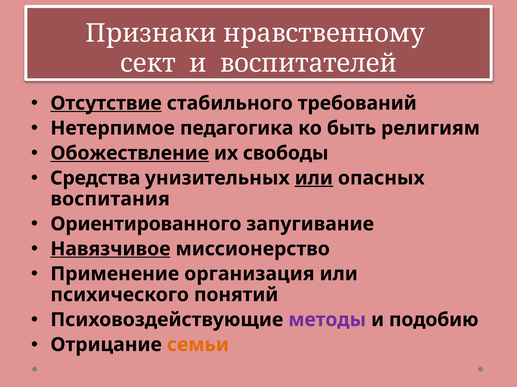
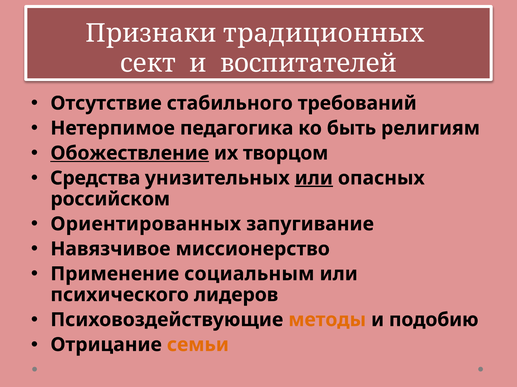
нравственному: нравственному -> традиционных (324, 33)
Отсутствие underline: present -> none (106, 103)
свободы: свободы -> творцом (286, 153)
воспитания: воспитания -> российском (110, 199)
Ориентированного: Ориентированного -> Ориентированных (146, 224)
Навязчивое underline: present -> none (110, 249)
организация: организация -> социальным (249, 274)
понятий: понятий -> лидеров (236, 295)
методы colour: purple -> orange (327, 320)
